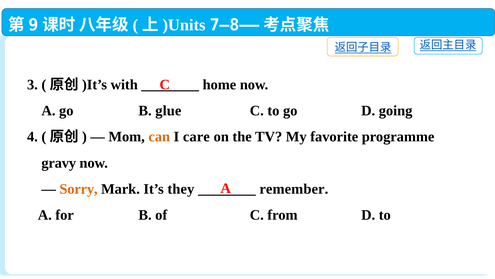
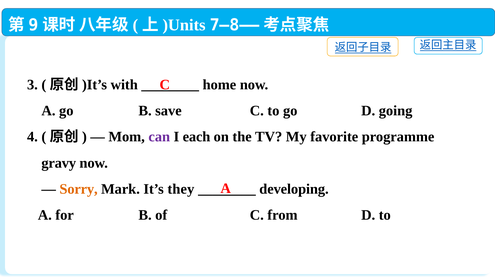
glue: glue -> save (168, 111)
can colour: orange -> purple (159, 137)
care: care -> each (197, 137)
remember: remember -> developing (294, 189)
